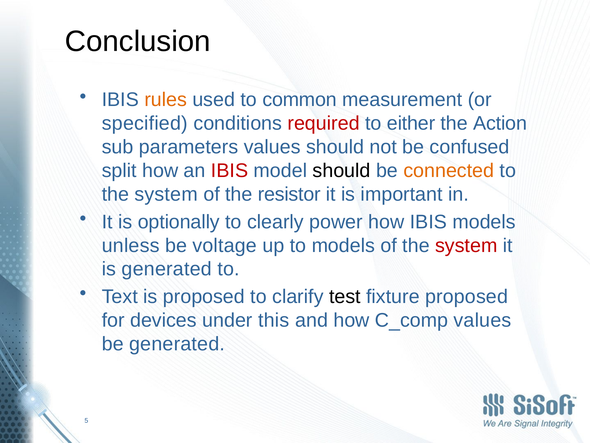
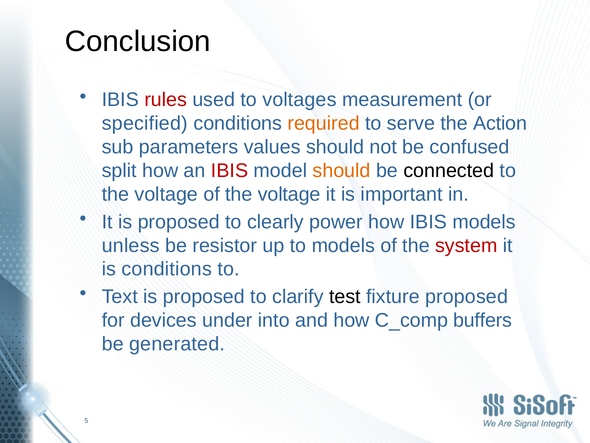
rules colour: orange -> red (166, 100)
common: common -> voltages (299, 100)
required colour: red -> orange (324, 123)
either: either -> serve (411, 123)
should colour: black -> orange (342, 171)
connected colour: orange -> black (449, 171)
system: system -> voltage (166, 194)
of the resistor: resistor -> voltage (289, 194)
It is optionally: optionally -> proposed (179, 222)
voltage: voltage -> resistor (225, 245)
is generated: generated -> conditions (167, 269)
this: this -> into (274, 320)
C_comp values: values -> buffers (483, 320)
